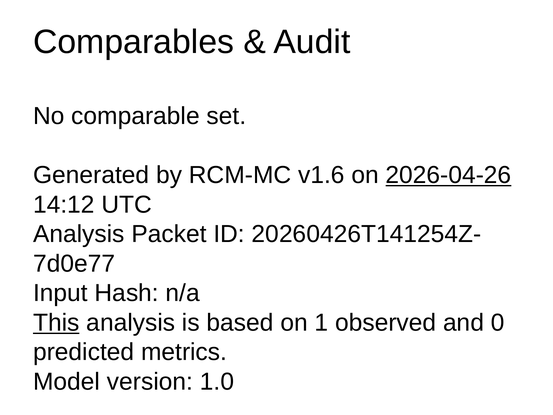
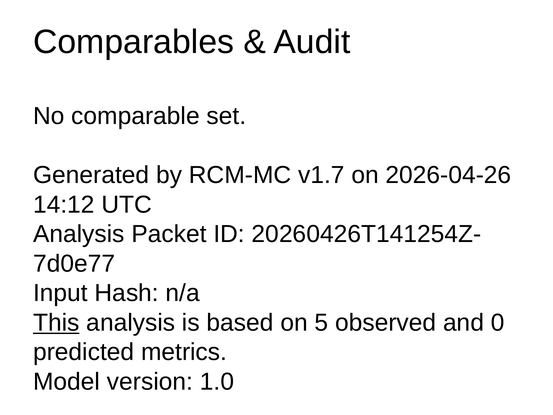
v1.6: v1.6 -> v1.7 (321, 175)
2026-04-26 underline: present -> none (448, 175)
1: 1 -> 5 (321, 322)
